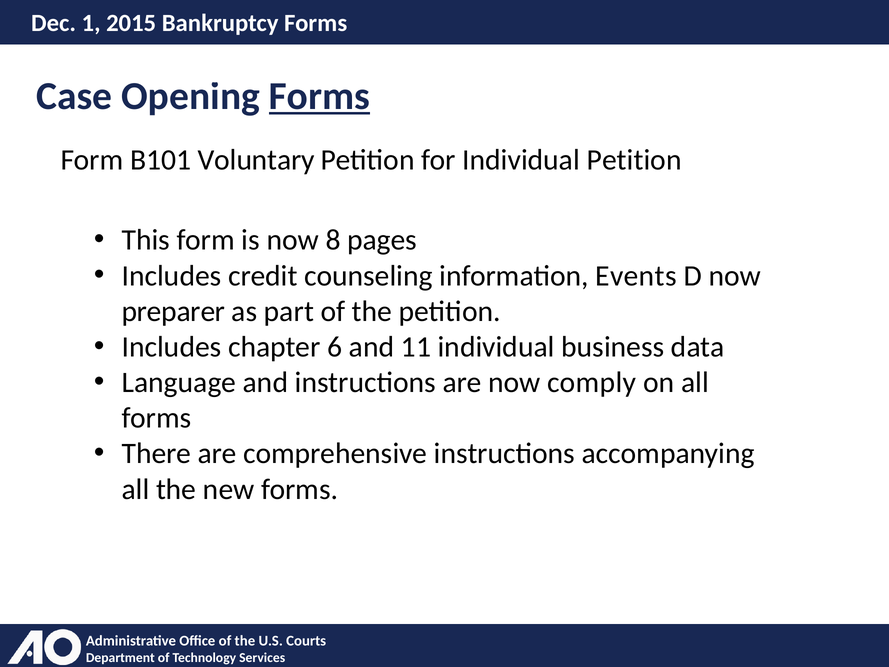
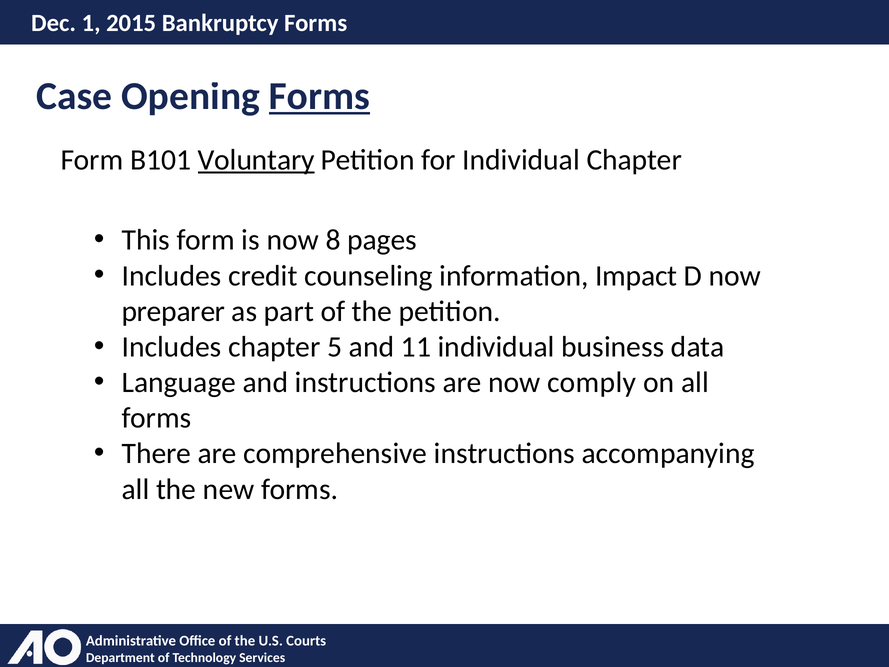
Voluntary underline: none -> present (256, 160)
Individual Petition: Petition -> Chapter (634, 160)
Events: Events -> Impact (636, 276)
6: 6 -> 5 (335, 347)
